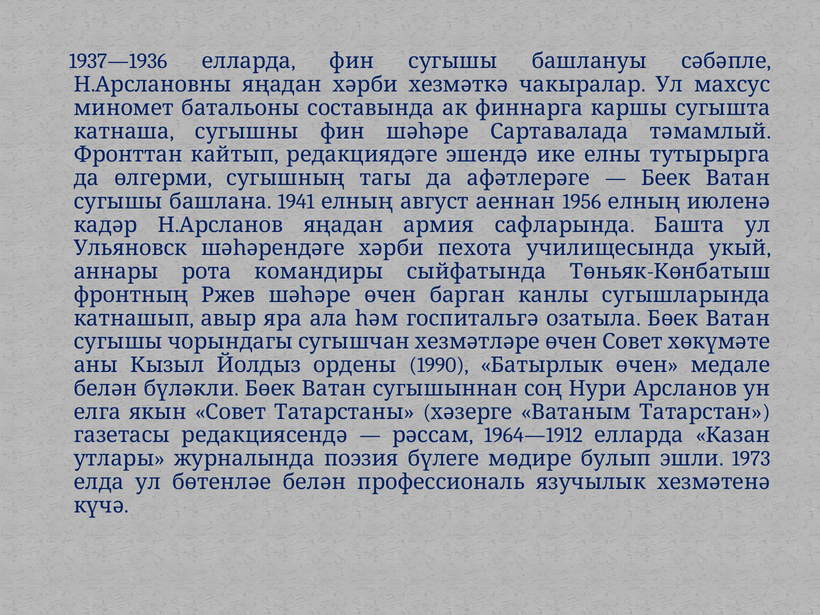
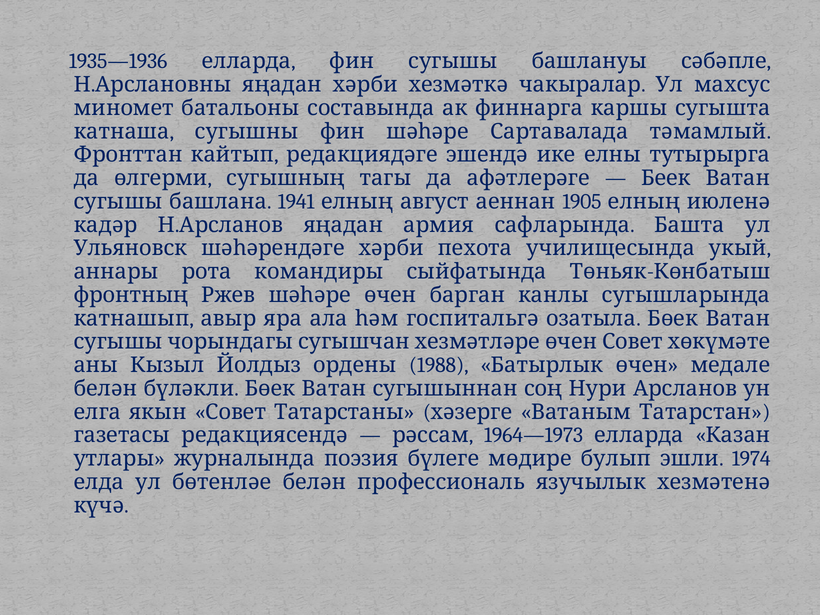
1937—1936: 1937—1936 -> 1935—1936 (118, 61)
1956: 1956 -> 1905 (582, 202)
1990: 1990 -> 1988 (439, 365)
1964—1912: 1964—1912 -> 1964—1973 (534, 435)
1973: 1973 -> 1974 (751, 459)
